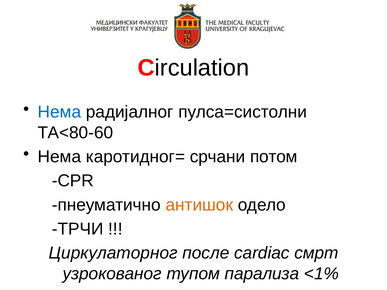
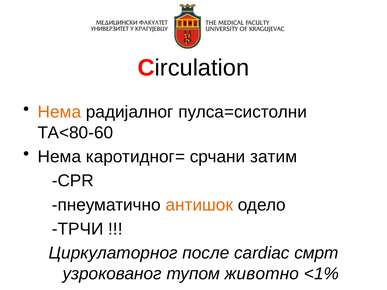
Нема colour: blue -> orange (59, 112)
потом: потом -> затим (274, 157)
парализа: парализа -> животно (262, 274)
